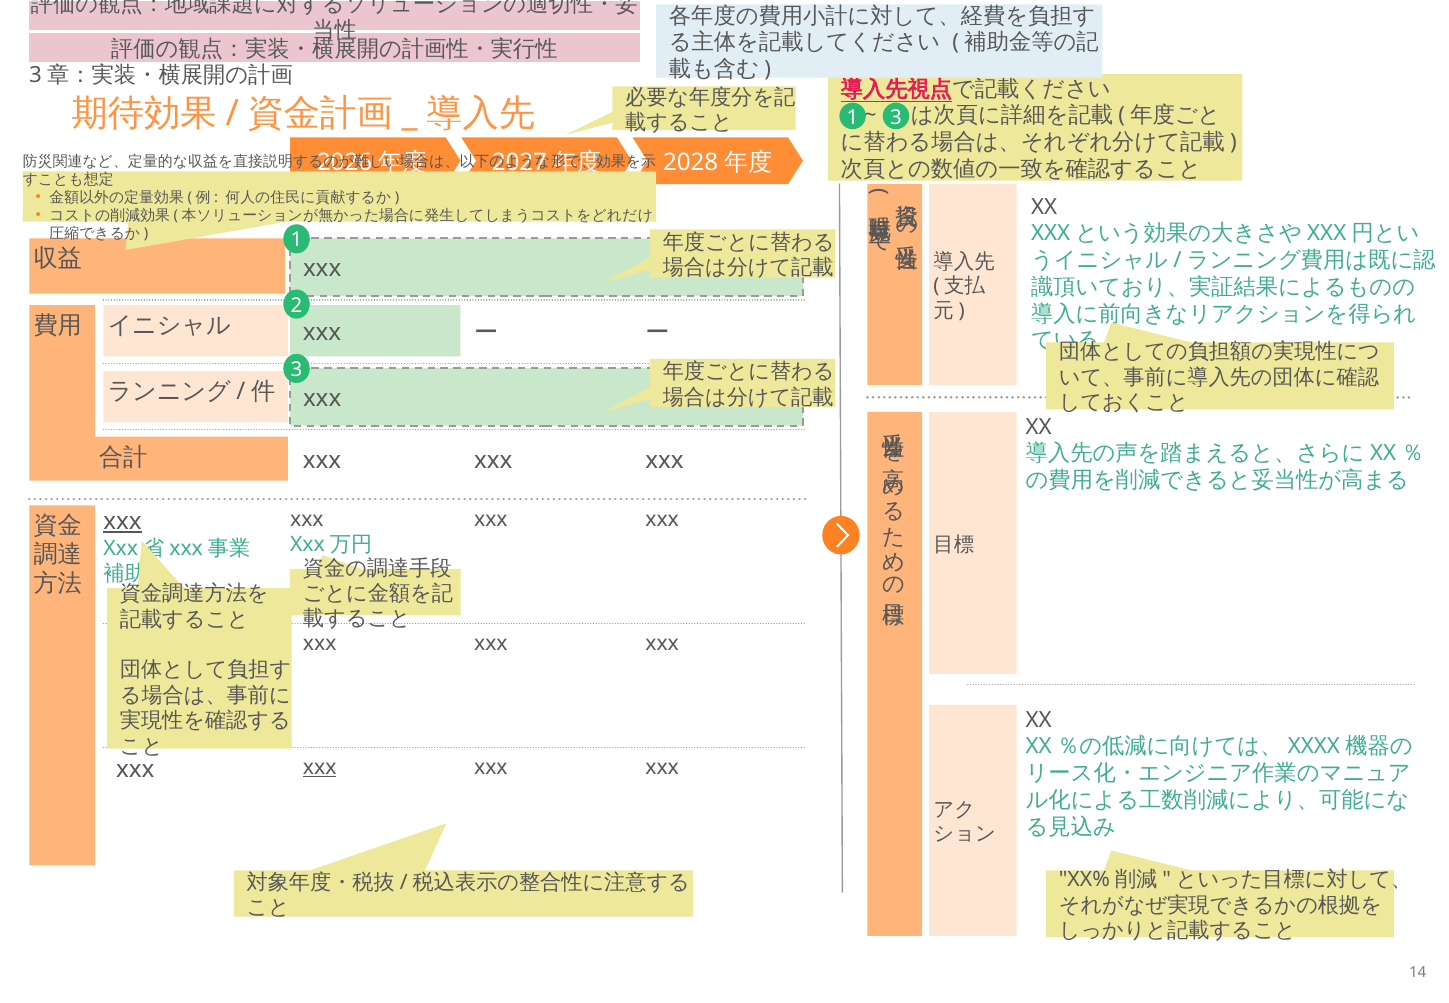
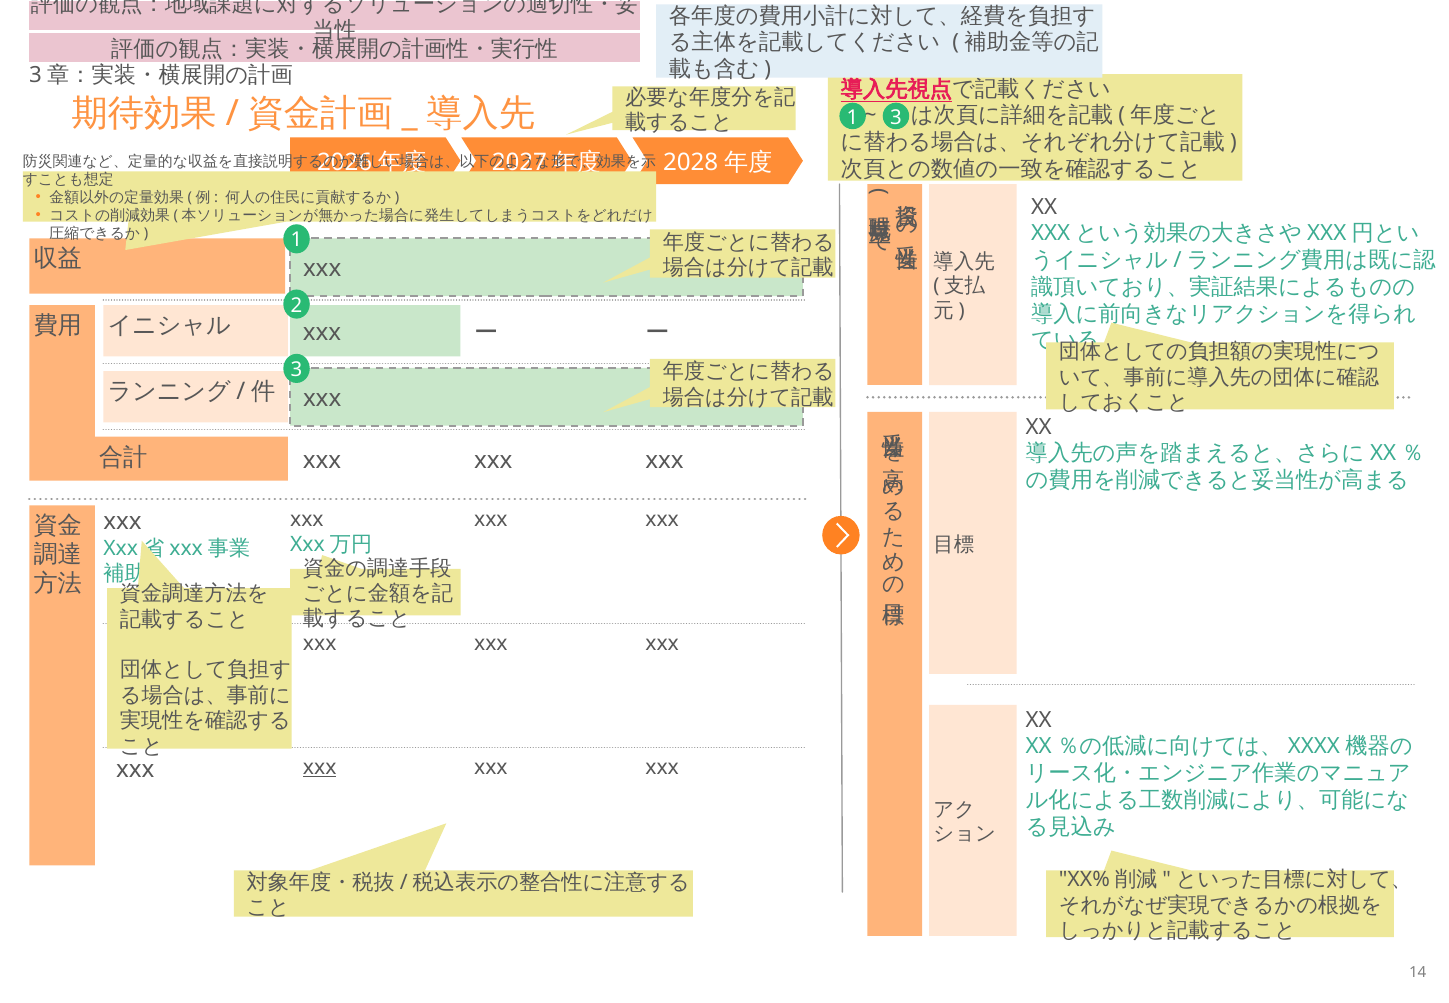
xxx underline: present -> none (123, 522)
